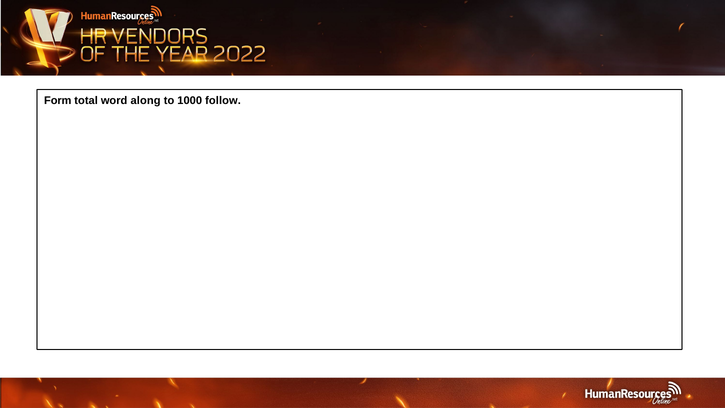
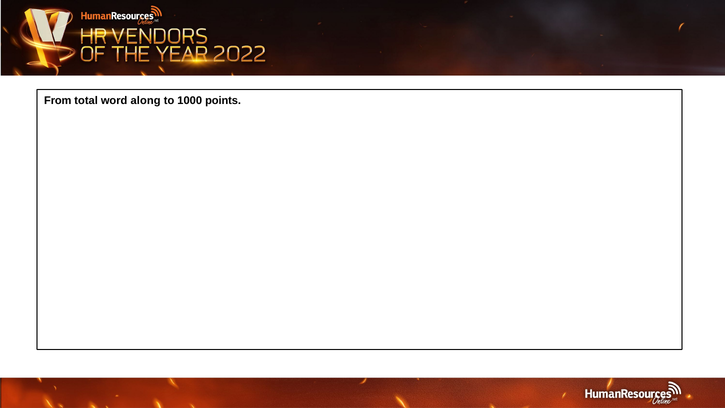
Form: Form -> From (58, 101)
follow: follow -> points (223, 101)
